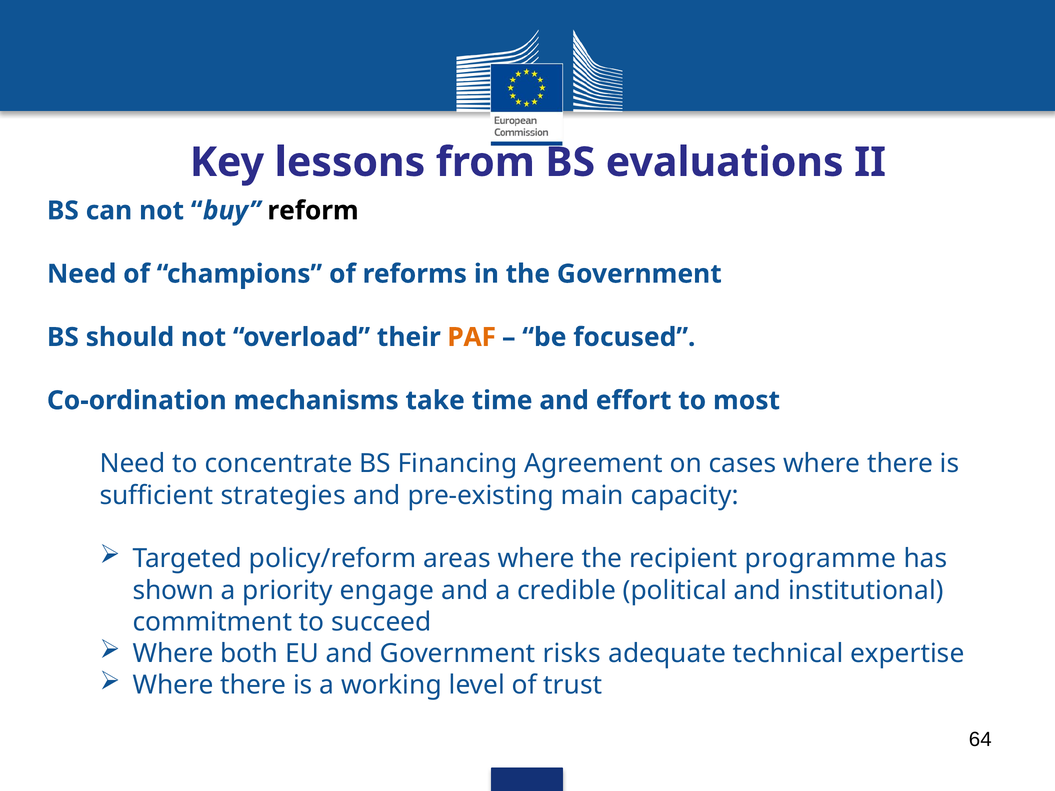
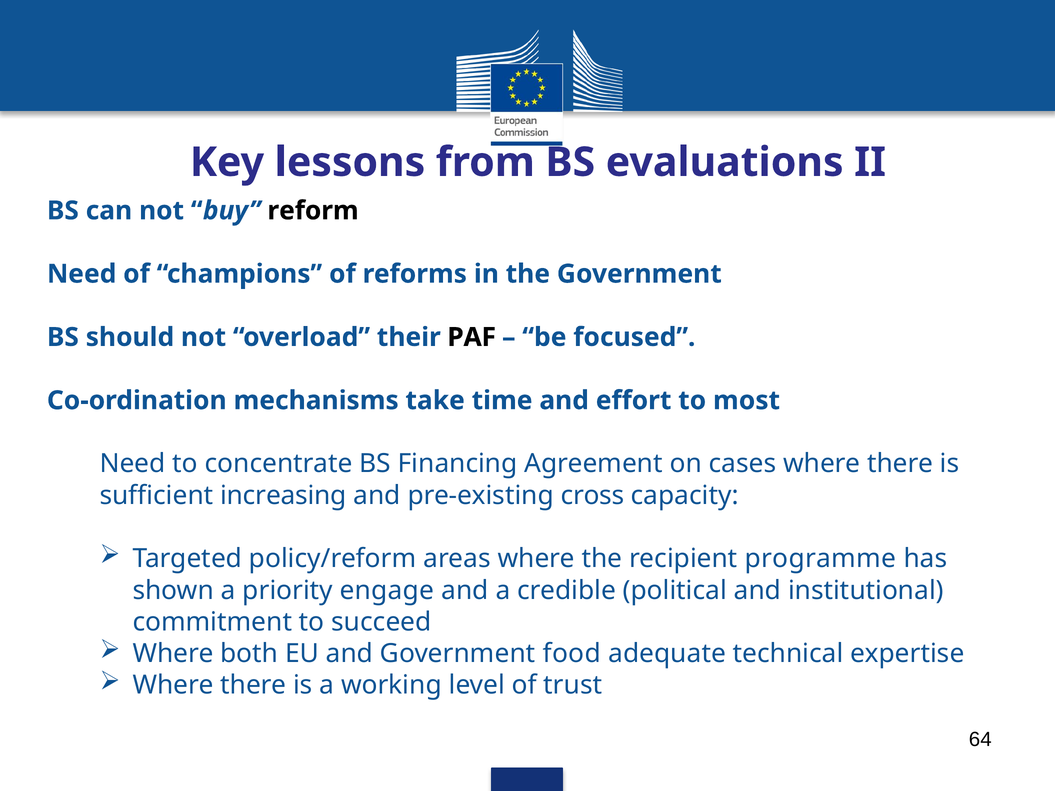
PAF colour: orange -> black (472, 337)
strategies: strategies -> increasing (283, 496)
main: main -> cross (592, 496)
risks: risks -> food (572, 654)
